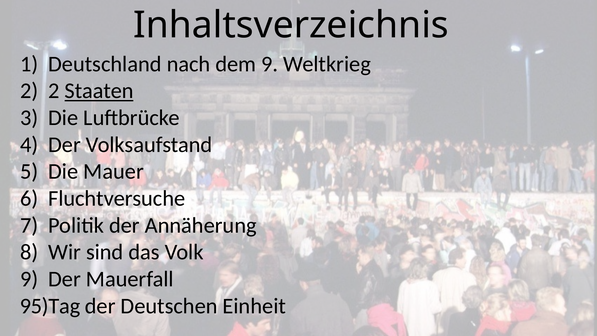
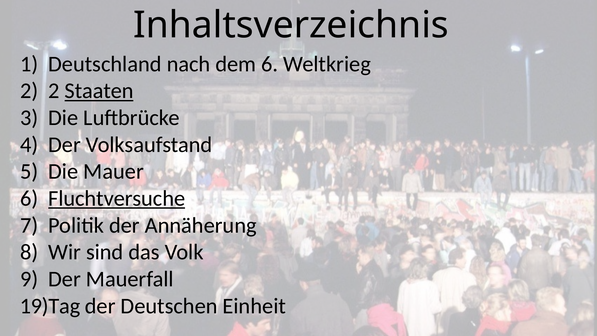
dem 9: 9 -> 6 (270, 64)
Fluchtversuche underline: none -> present (117, 198)
95)Tag: 95)Tag -> 19)Tag (50, 306)
